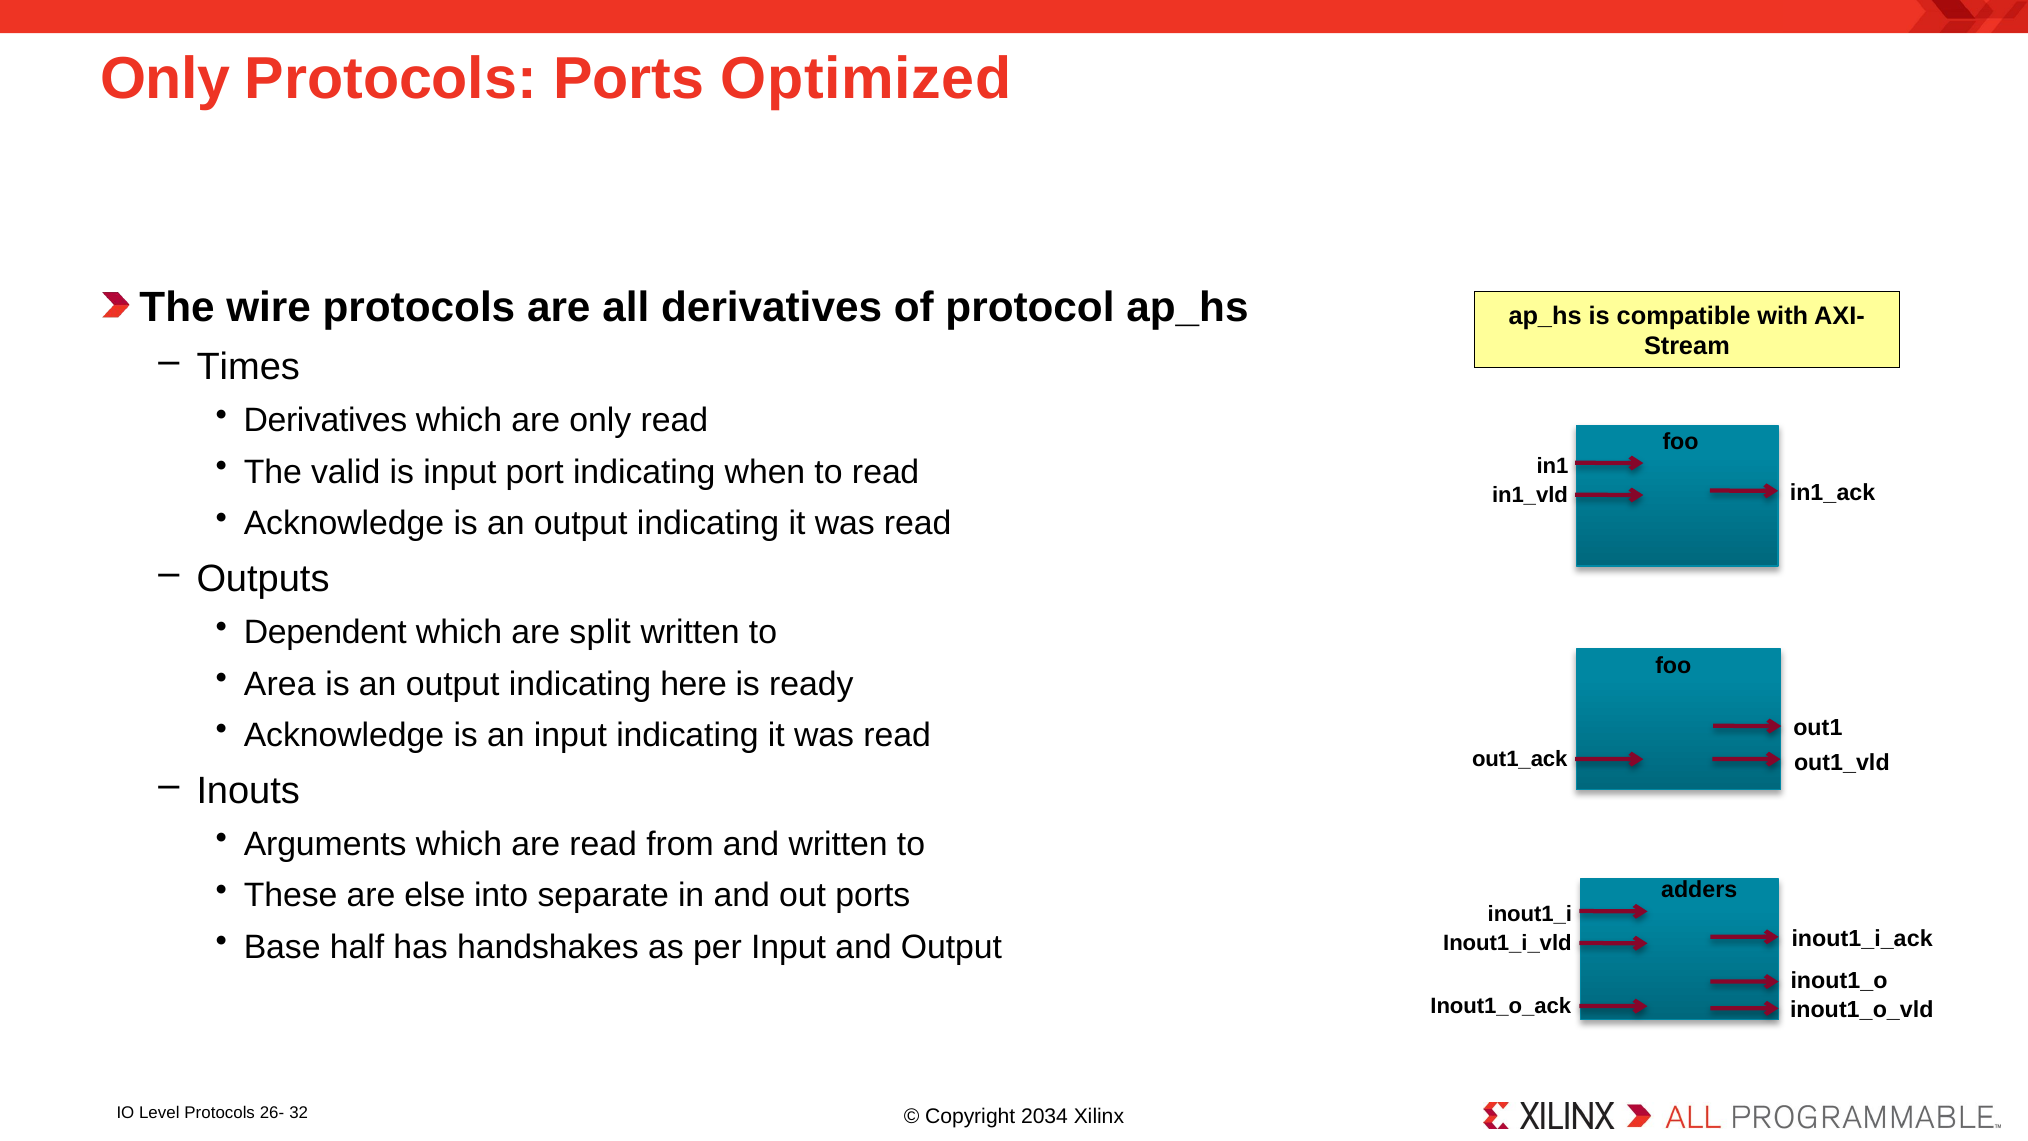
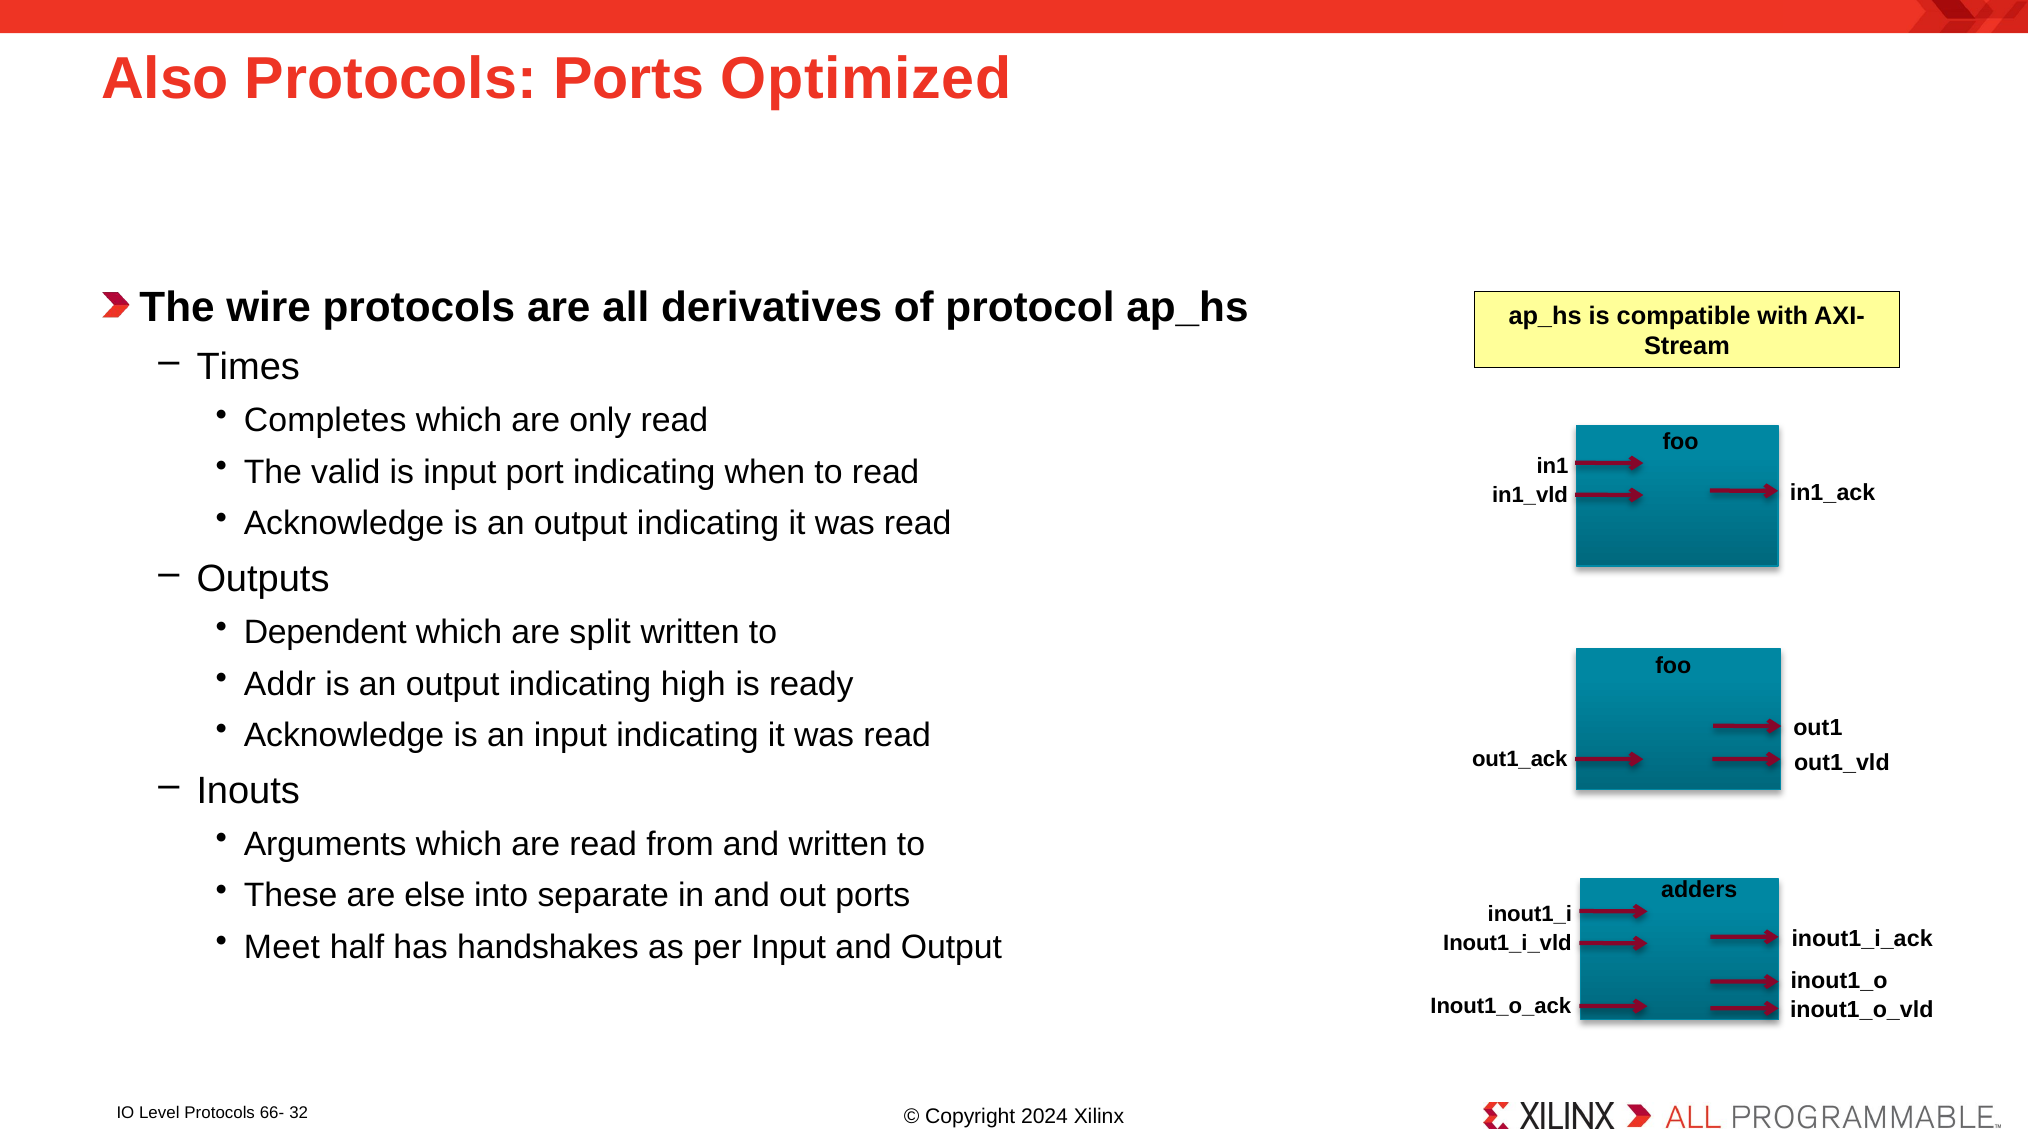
Only: Only -> Also (165, 79)
Derivatives: Derivatives -> Completes (325, 421)
Area: Area -> Addr (280, 684)
here: here -> high (693, 684)
Base: Base -> Meet (282, 947)
26-: 26- -> 66- (272, 1113)
2034: 2034 -> 2024 (1044, 1117)
